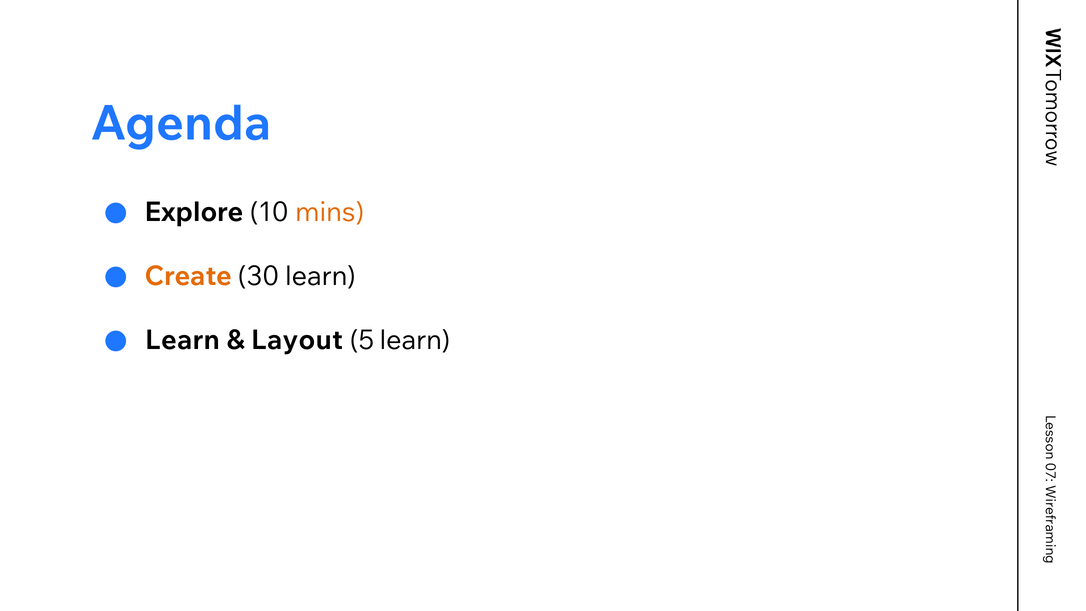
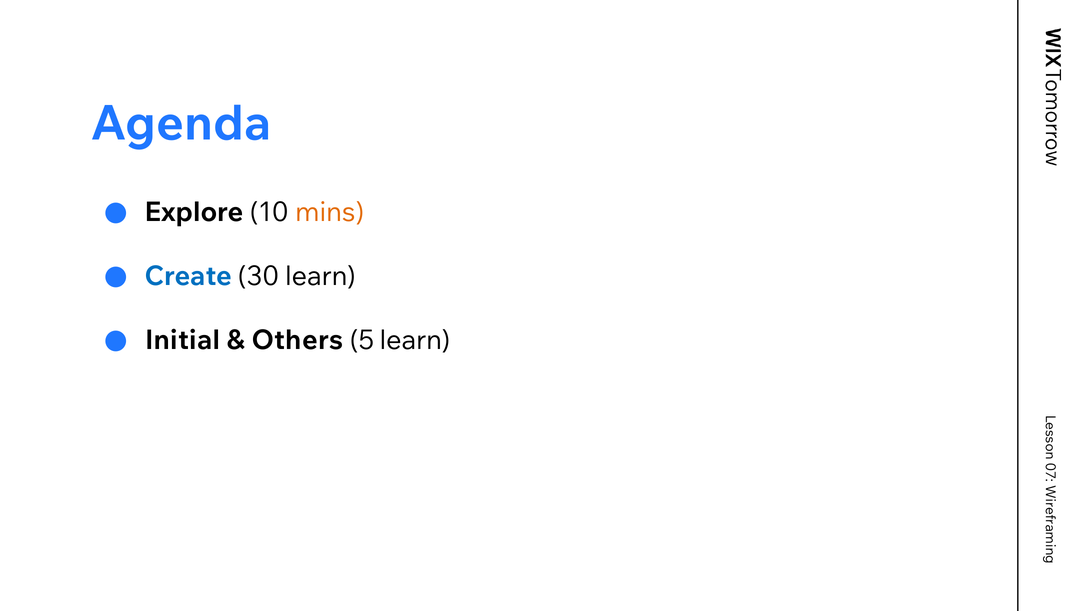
Create colour: orange -> blue (188, 276)
Learn: Learn -> Initial (183, 340)
Layout: Layout -> Others (297, 340)
